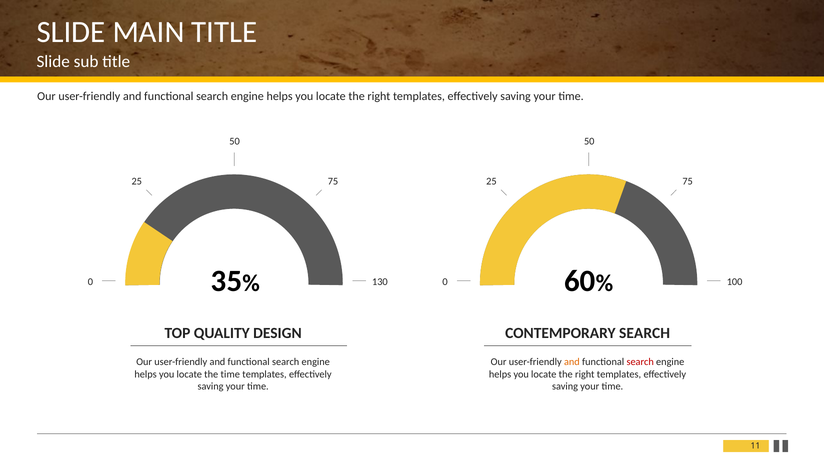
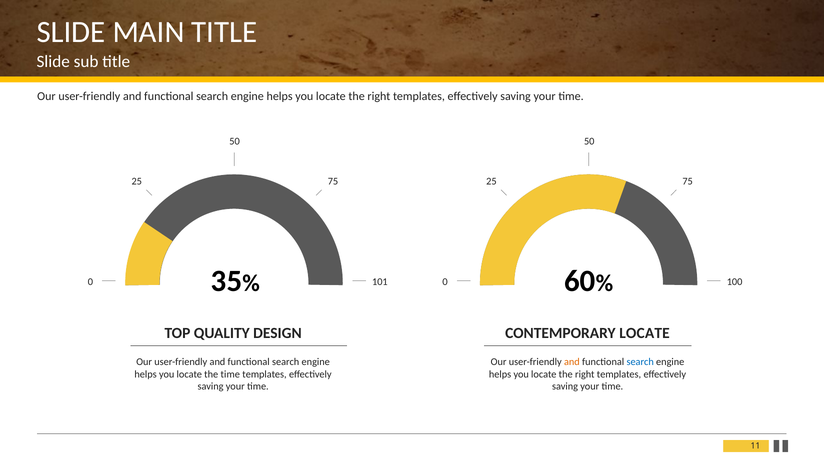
130: 130 -> 101 (380, 282)
CONTEMPORARY SEARCH: SEARCH -> LOCATE (645, 333)
search colour: red -> blue (640, 361)
